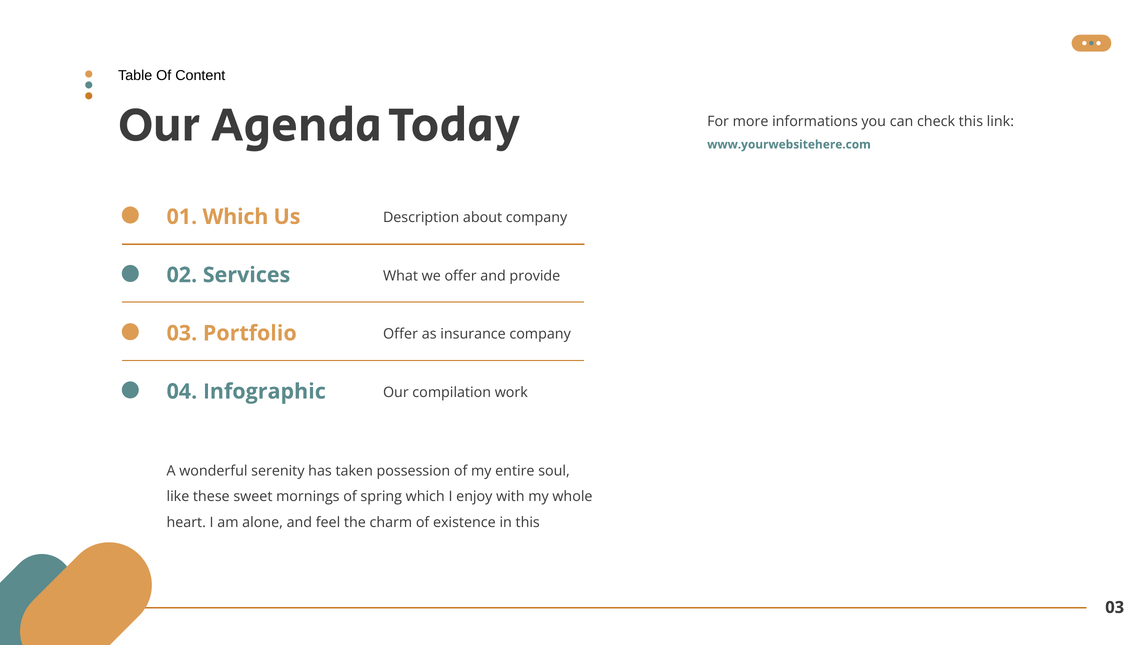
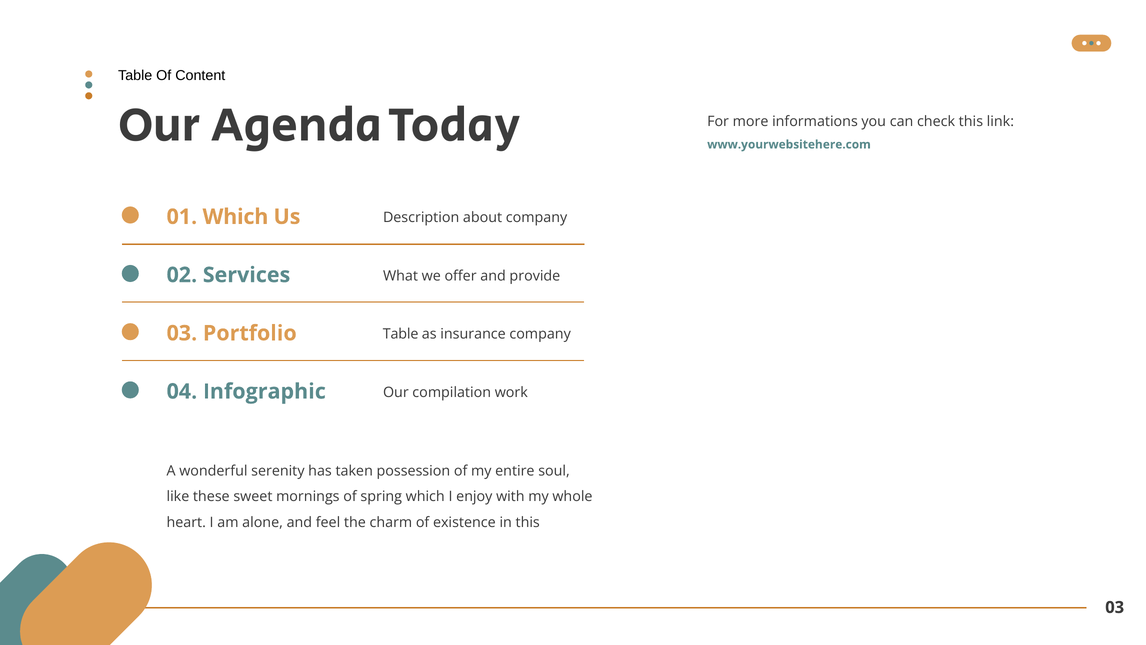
Offer: Offer -> Table (401, 334)
